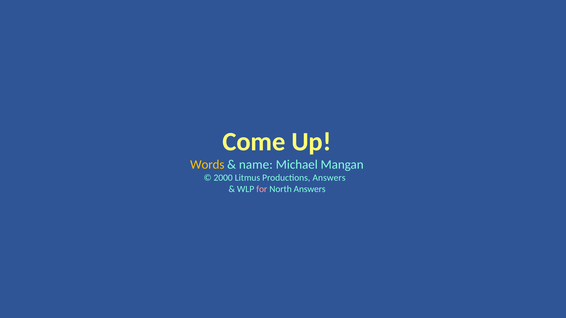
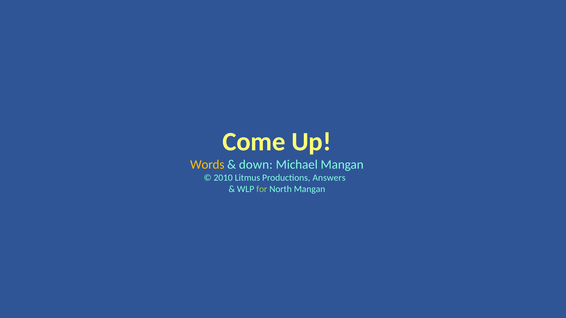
name: name -> down (256, 165)
2000: 2000 -> 2010 (223, 178)
for colour: pink -> light green (262, 189)
North Answers: Answers -> Mangan (310, 189)
